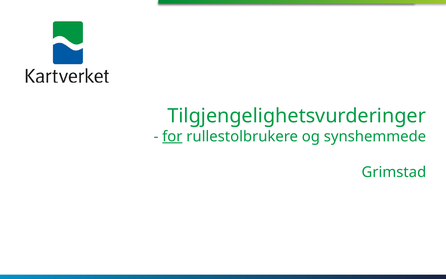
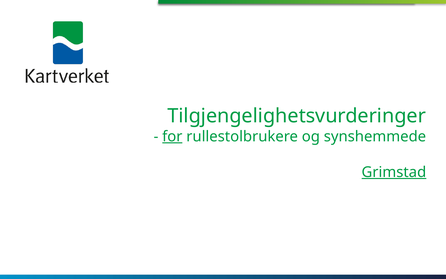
Grimstad underline: none -> present (394, 172)
